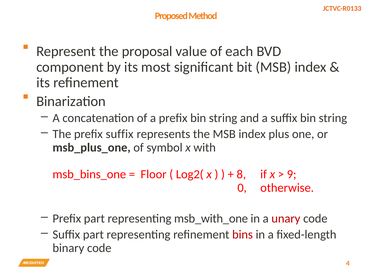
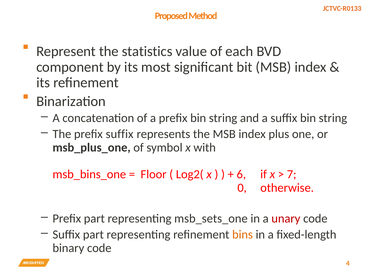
proposal: proposal -> statistics (147, 51)
8: 8 -> 6 (241, 174)
9: 9 -> 7 (292, 174)
msb_with_one: msb_with_one -> msb_sets_one (211, 219)
bins colour: red -> orange (242, 235)
